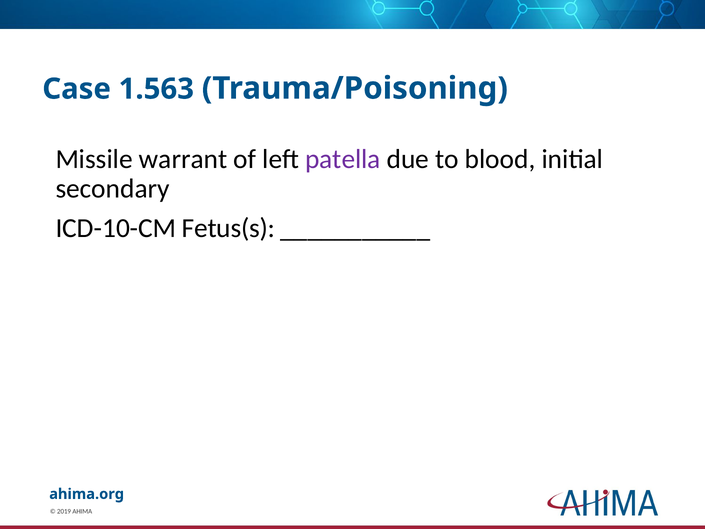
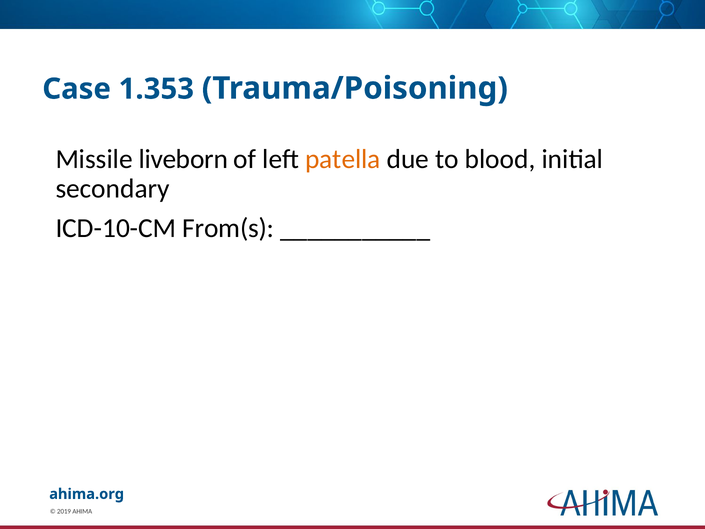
1.563: 1.563 -> 1.353 (156, 89)
warrant: warrant -> liveborn (183, 159)
patella colour: purple -> orange (343, 159)
Fetus(s: Fetus(s -> From(s (228, 228)
